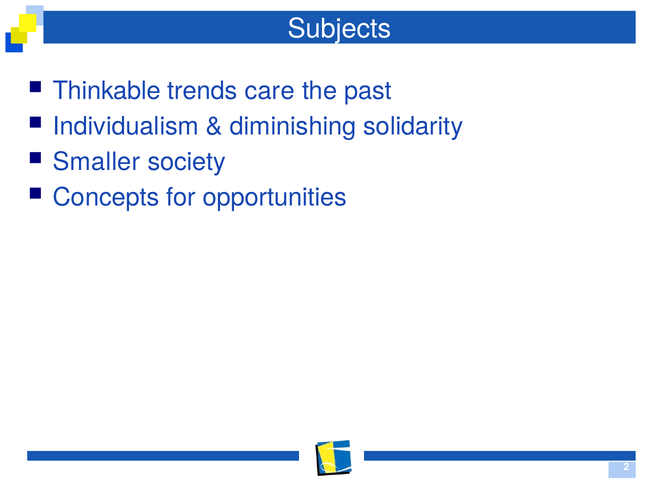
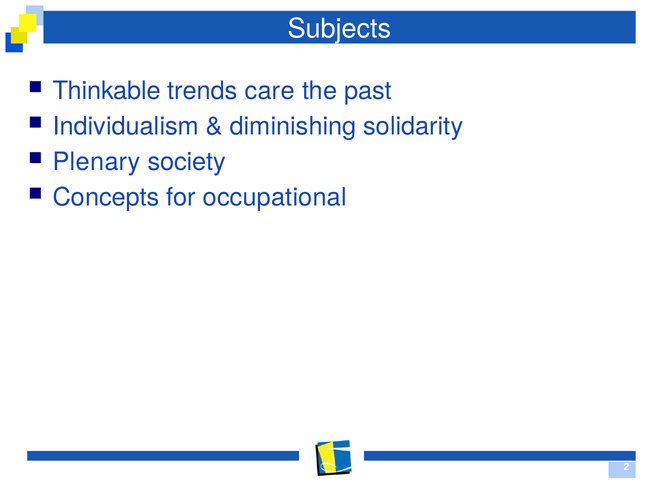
Smaller: Smaller -> Plenary (97, 162)
opportunities: opportunities -> occupational (275, 197)
